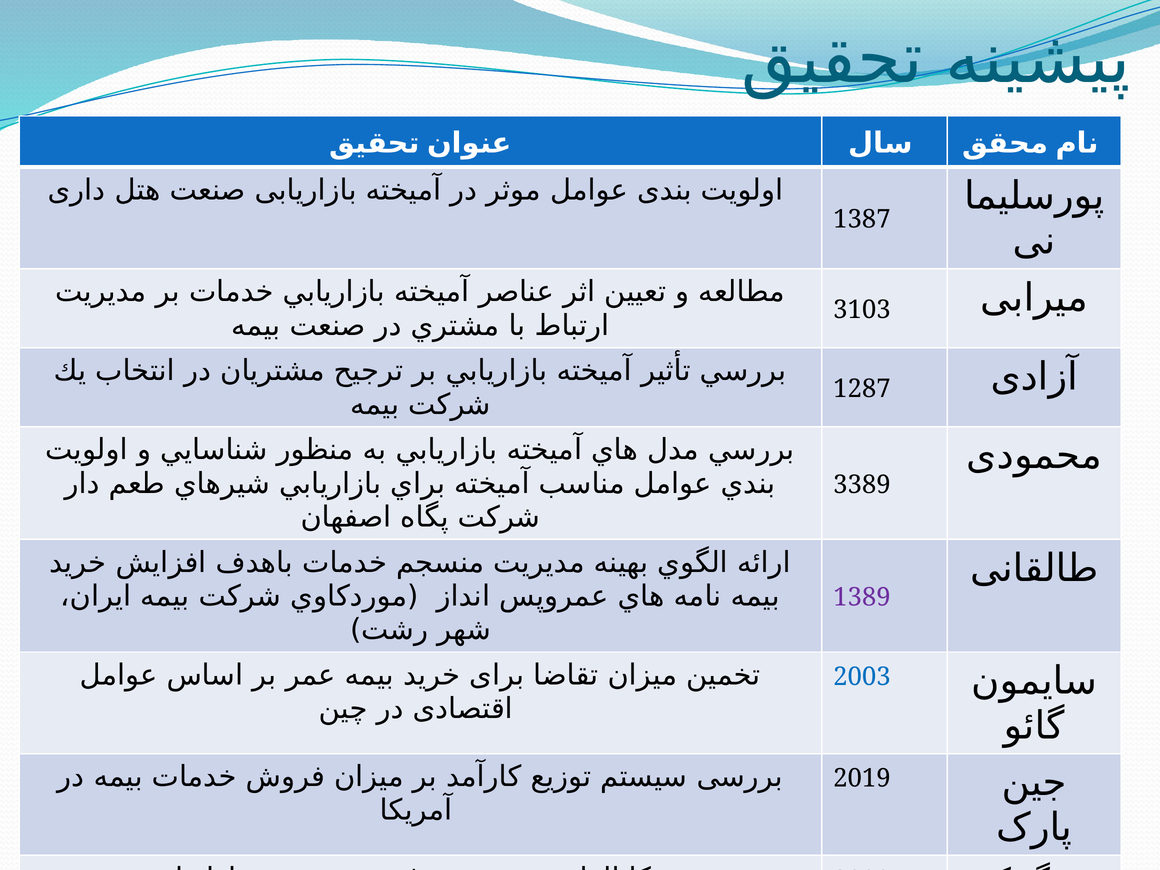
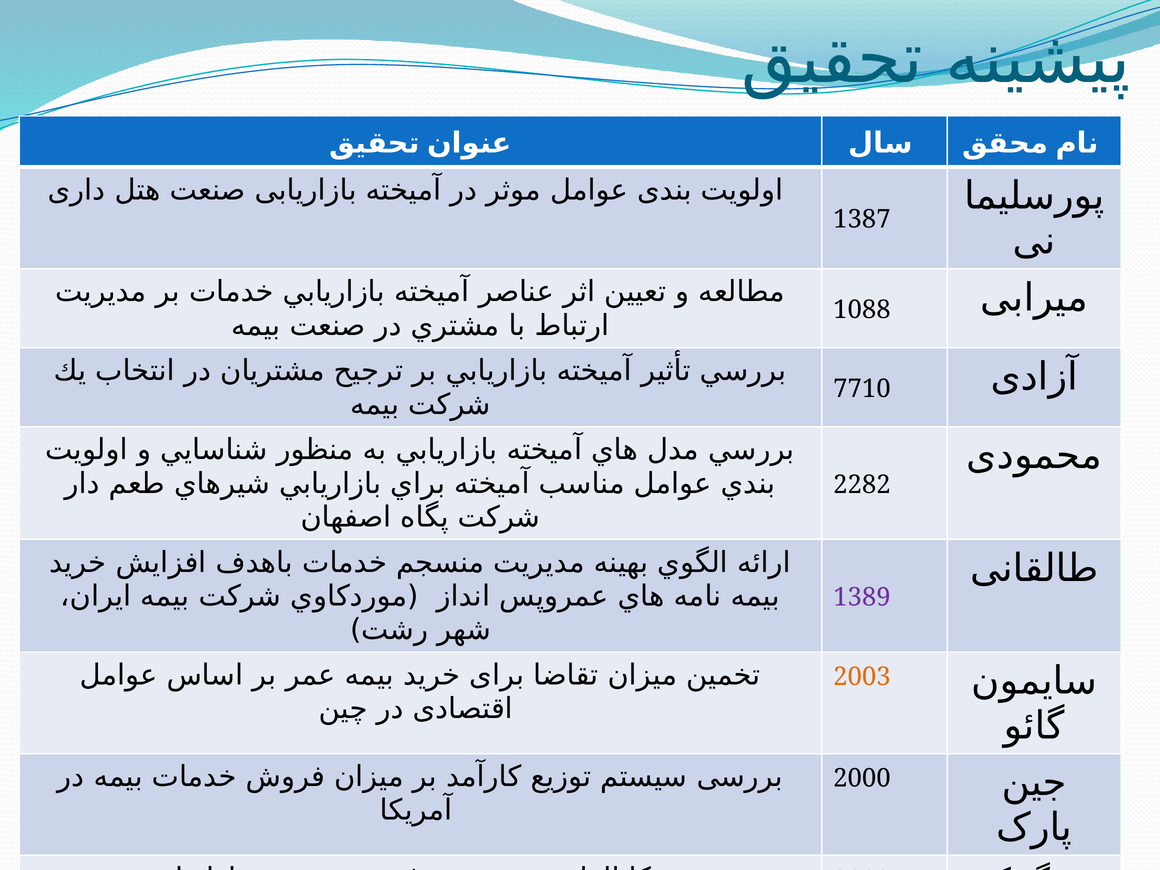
3103: 3103 -> 1088 (862, 310)
1287: 1287 -> 7710 (862, 389)
3389: 3389 -> 2282 (862, 485)
2003 colour: blue -> orange (862, 677)
2019: 2019 -> 2000 (862, 778)
